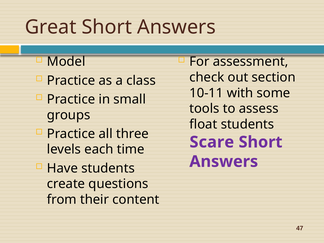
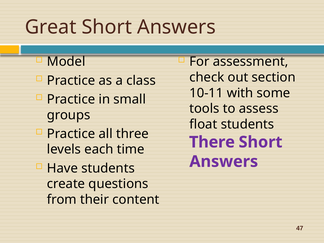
Scare: Scare -> There (212, 142)
